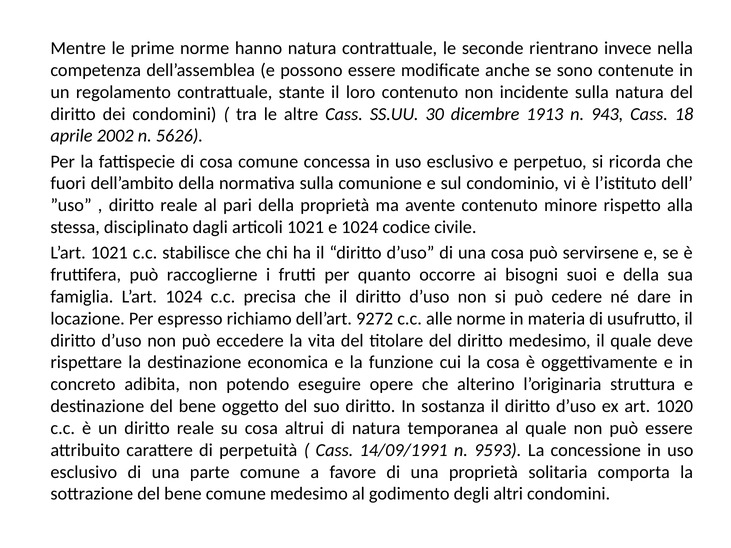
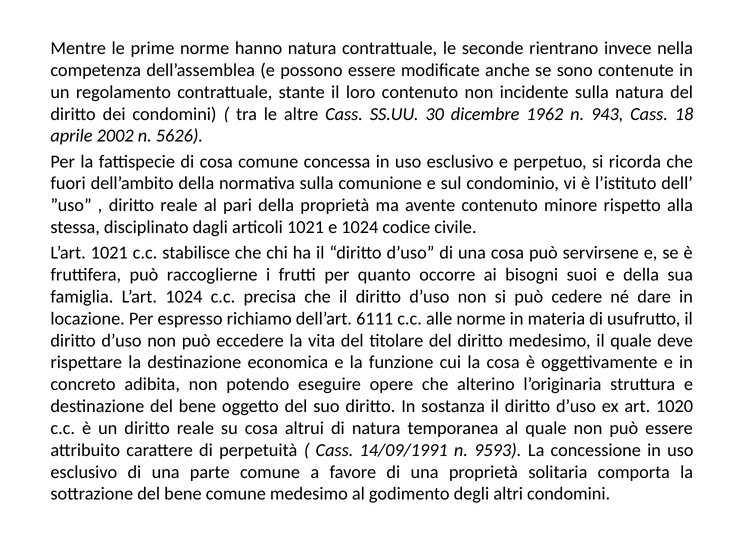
1913: 1913 -> 1962 (545, 114)
9272: 9272 -> 6111 (375, 319)
